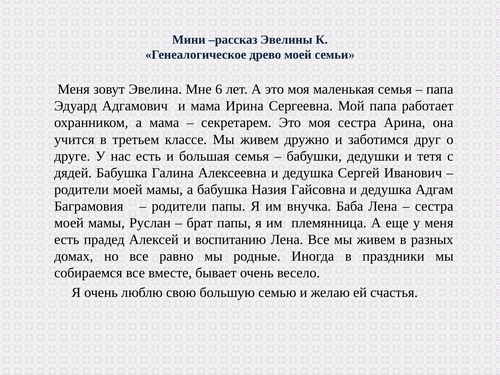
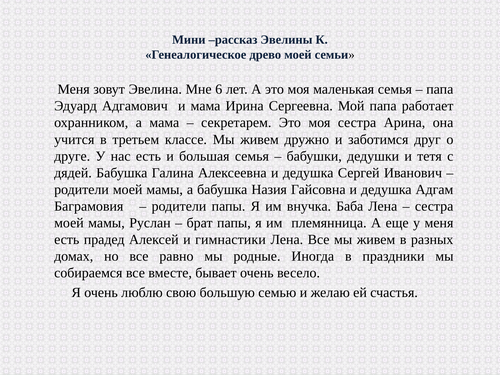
воспитанию: воспитанию -> гимнастики (231, 240)
